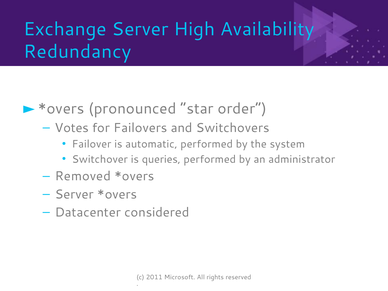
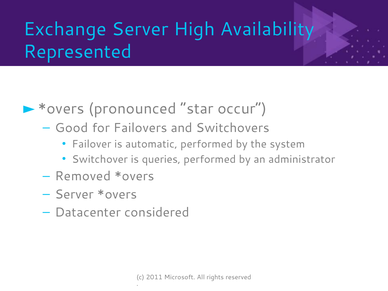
Redundancy: Redundancy -> Represented (78, 52)
order: order -> occur (242, 109)
Votes: Votes -> Good (72, 128)
